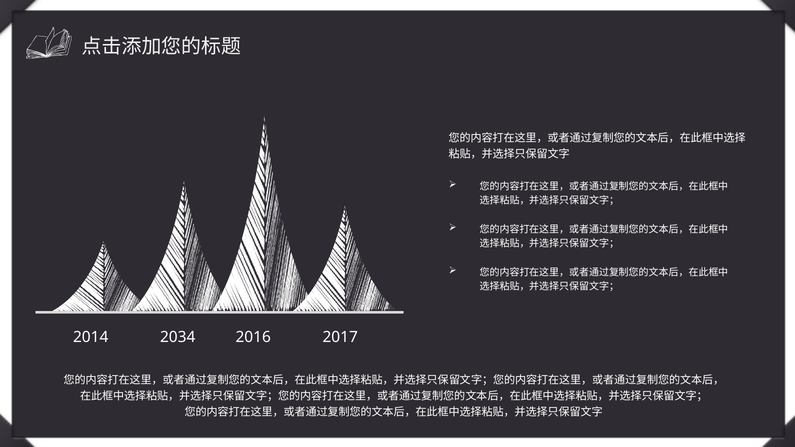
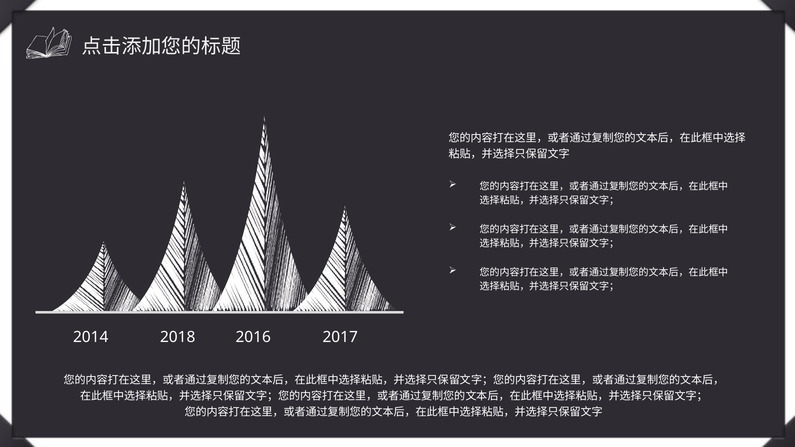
2034: 2034 -> 2018 (178, 337)
